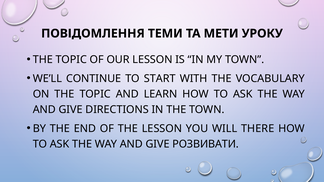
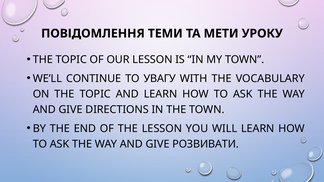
START: START -> УВАГУ (160, 79)
WILL THERE: THERE -> LEARN (258, 129)
